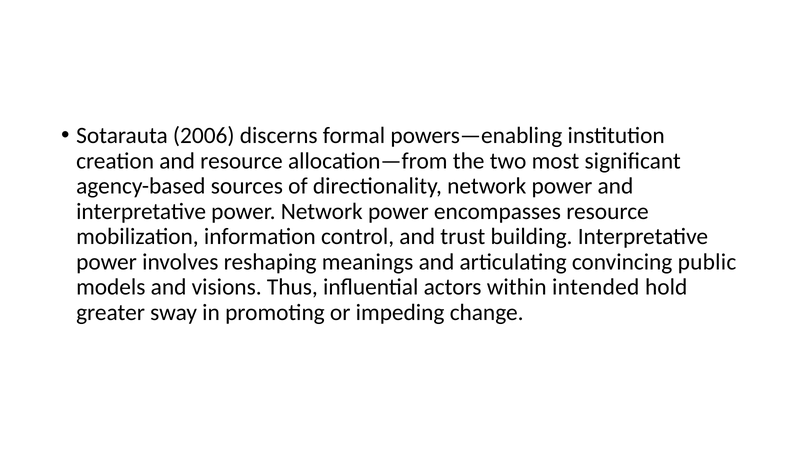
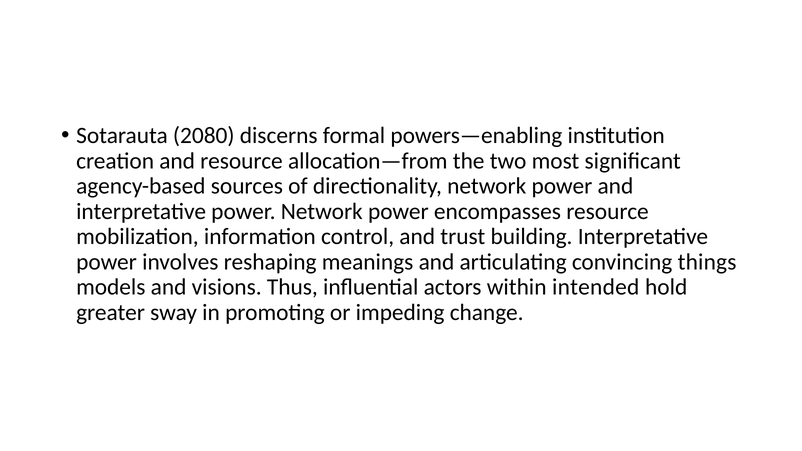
2006: 2006 -> 2080 (204, 136)
public: public -> things (707, 262)
